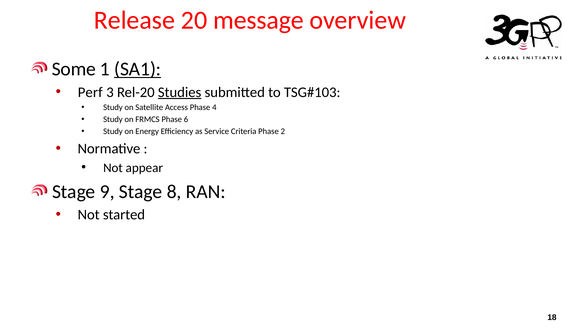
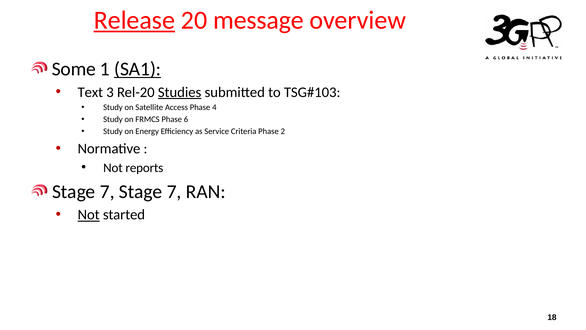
Release underline: none -> present (134, 20)
Perf: Perf -> Text (90, 92)
appear: appear -> reports (144, 168)
9: 9 -> 7 (107, 191)
8: 8 -> 7 (174, 191)
Not underline: none -> present (89, 215)
